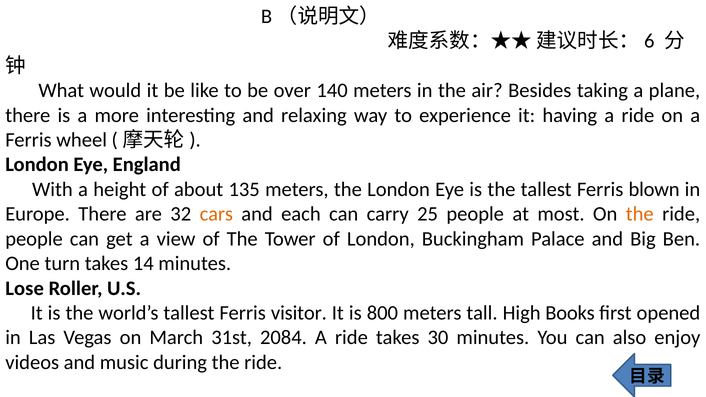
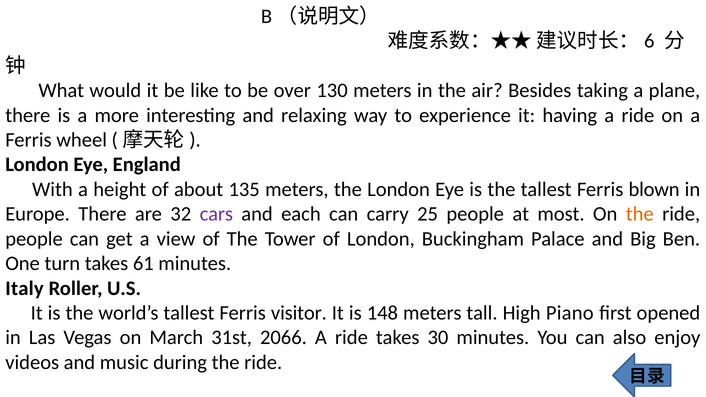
140: 140 -> 130 (332, 91)
cars colour: orange -> purple (216, 214)
14: 14 -> 61 (143, 264)
Lose: Lose -> Italy (25, 288)
800: 800 -> 148 (382, 313)
Books: Books -> Piano (570, 313)
2084: 2084 -> 2066 (283, 338)
